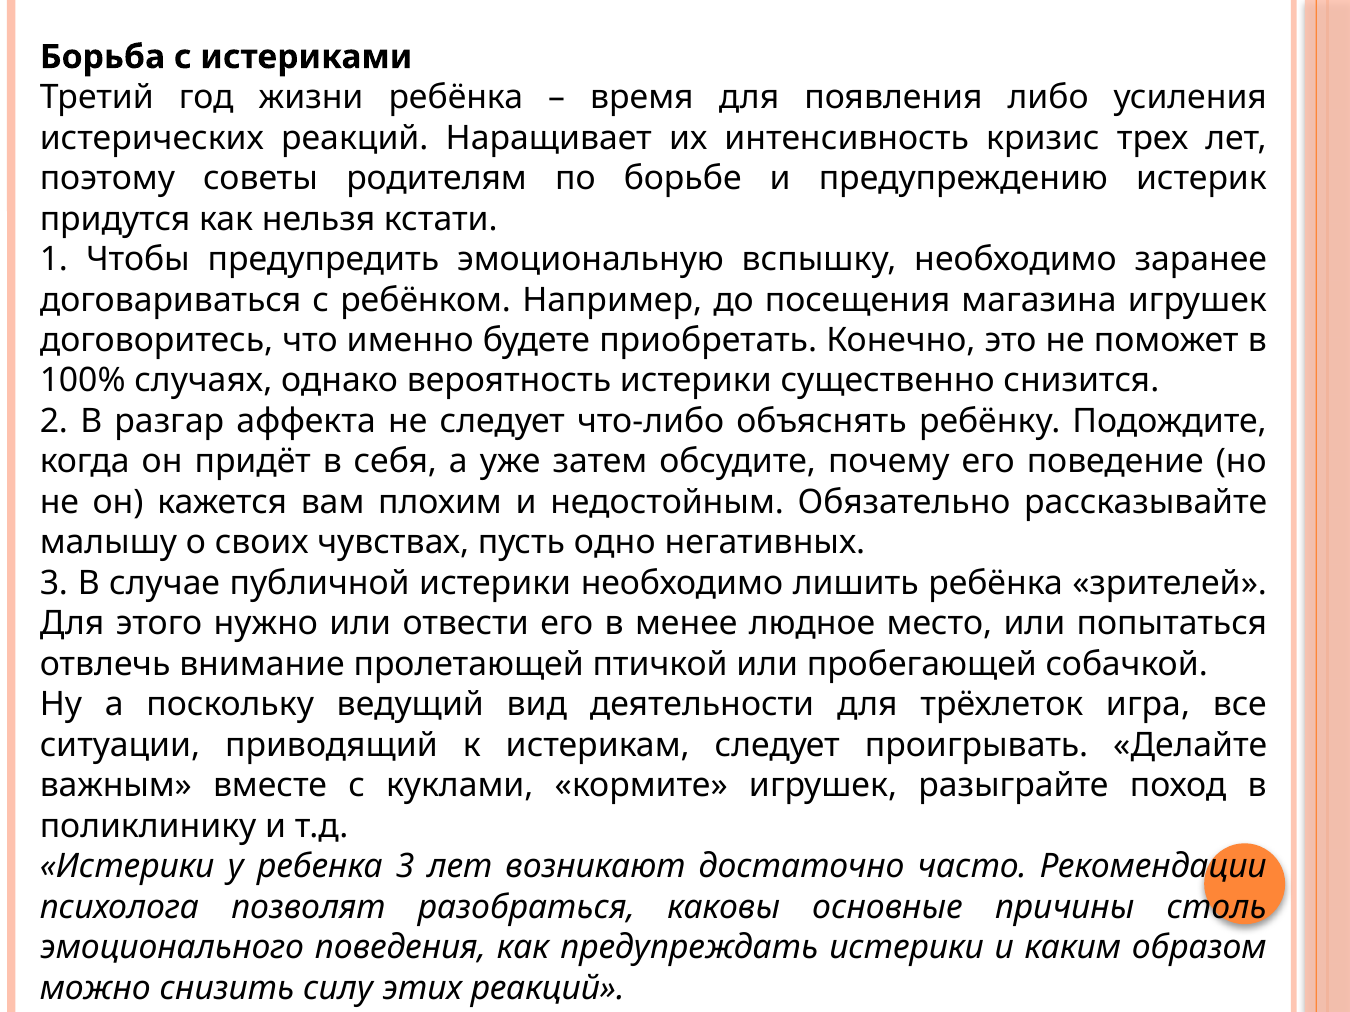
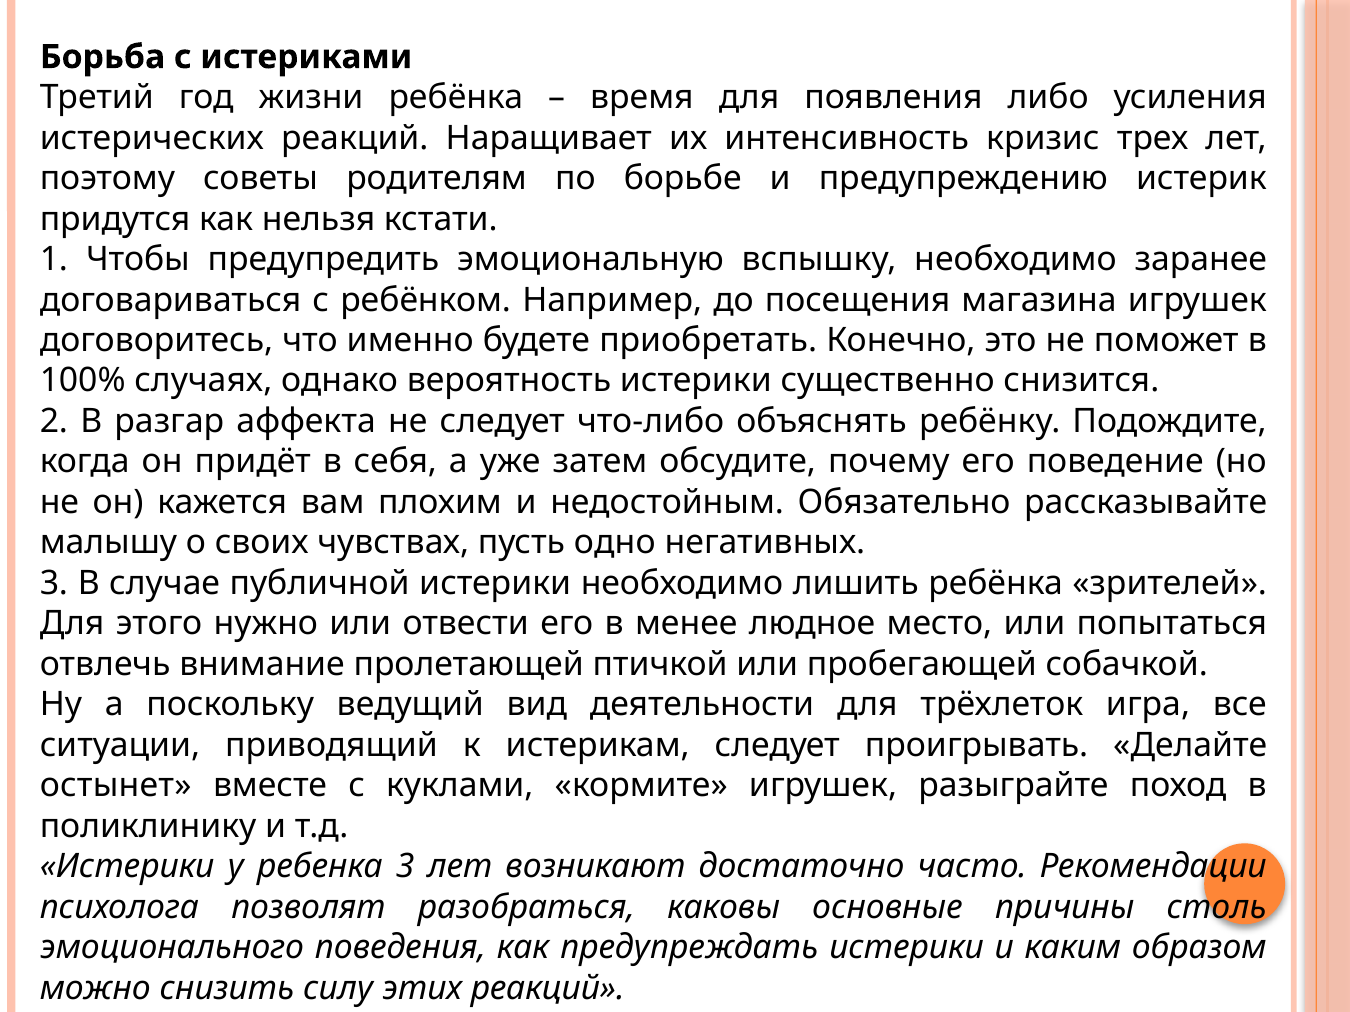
важным: важным -> остынет (116, 786)
